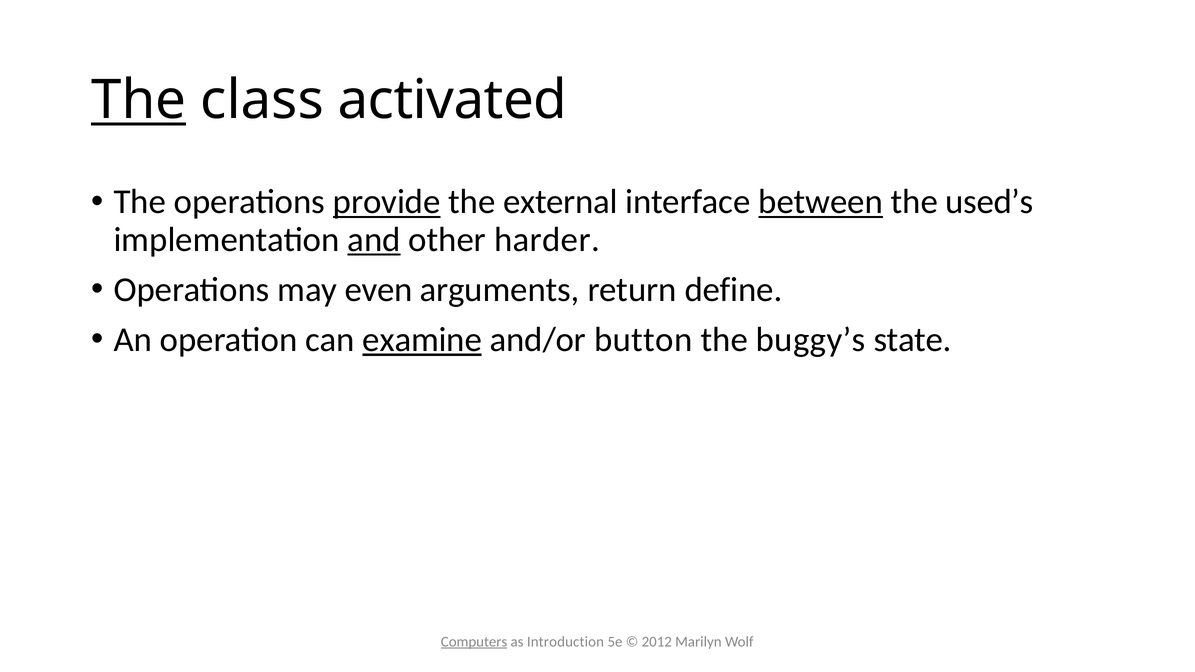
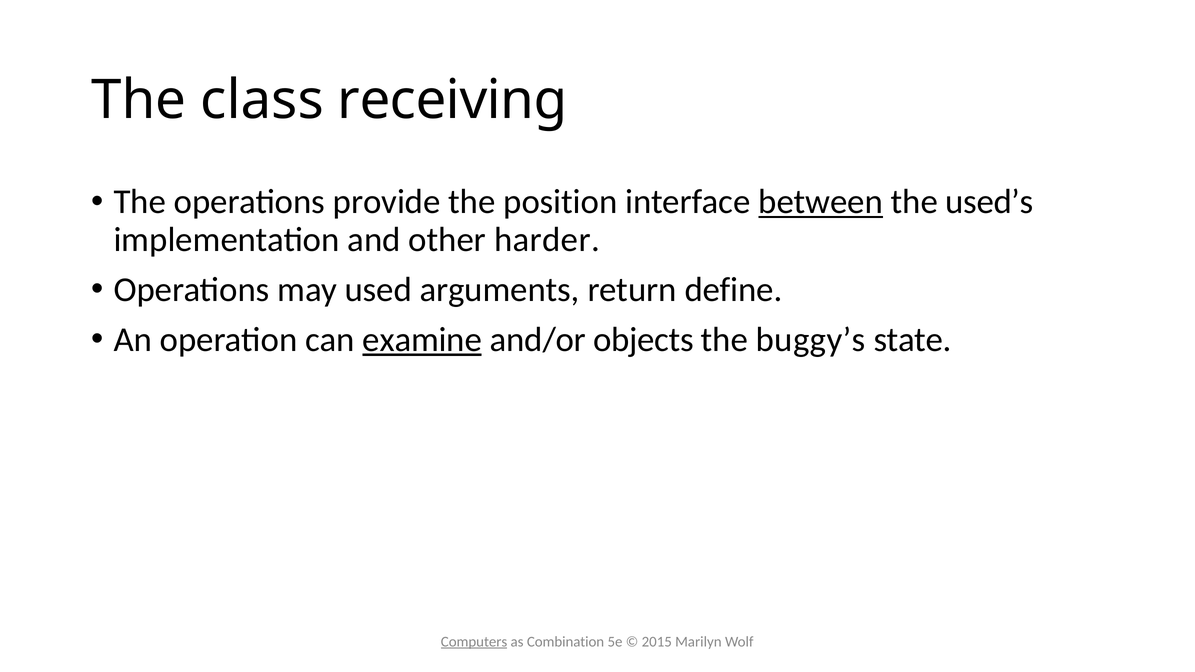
The underline: present -> none (139, 100)
activated: activated -> receiving (452, 100)
provide underline: present -> none (387, 202)
external: external -> position (560, 202)
and underline: present -> none (374, 240)
even: even -> used (378, 290)
button: button -> objects (644, 340)
Introduction: Introduction -> Combination (566, 642)
2012: 2012 -> 2015 (657, 642)
